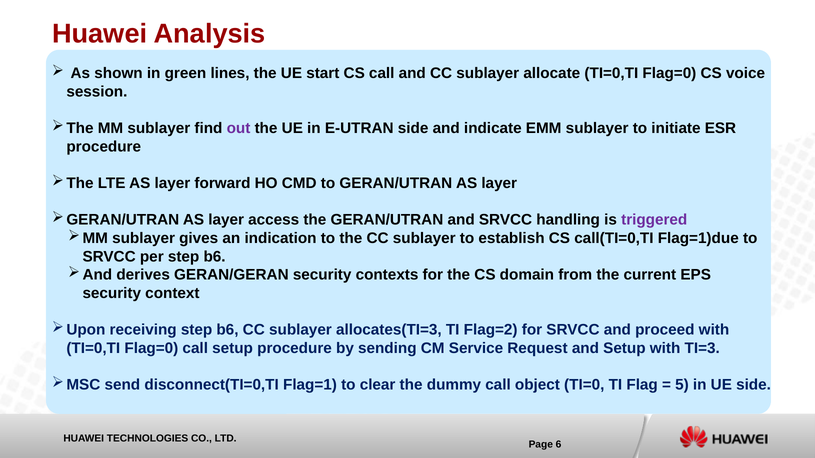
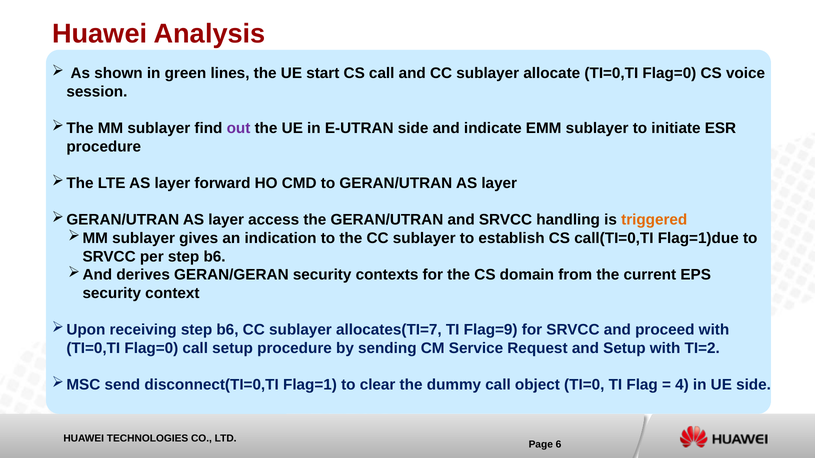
triggered colour: purple -> orange (654, 220)
allocates(TI=3: allocates(TI=3 -> allocates(TI=7 (389, 330)
Flag=2: Flag=2 -> Flag=9 (491, 330)
TI=3: TI=3 -> TI=2 (702, 348)
5: 5 -> 4 (682, 385)
